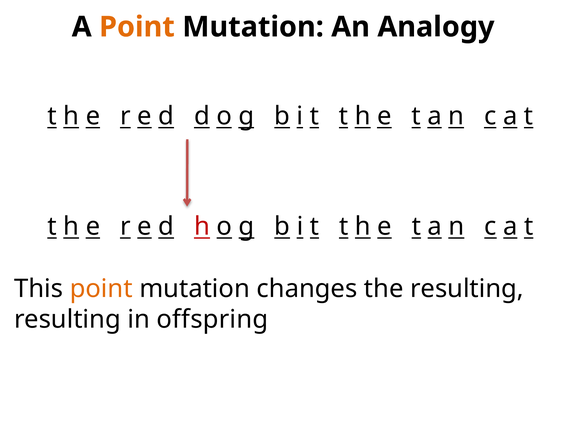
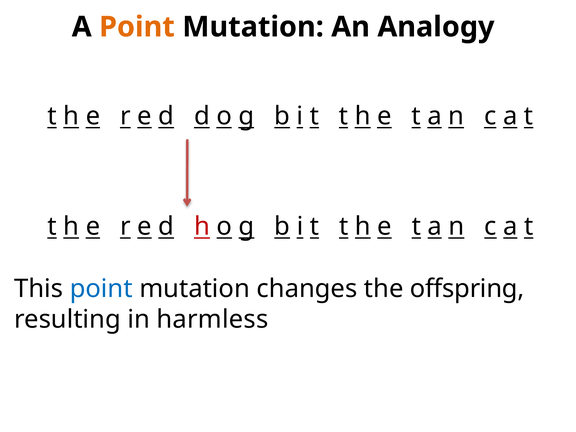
point colour: orange -> blue (101, 289)
the resulting: resulting -> offspring (467, 289)
offspring: offspring -> harmless (212, 319)
